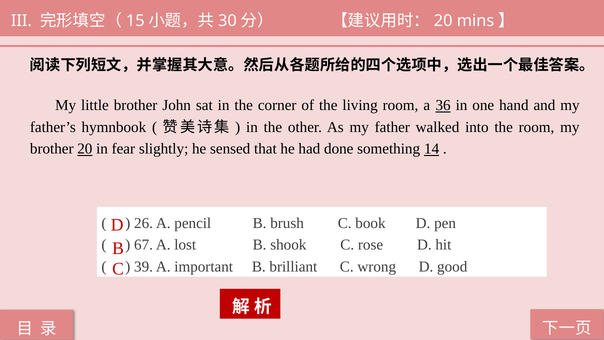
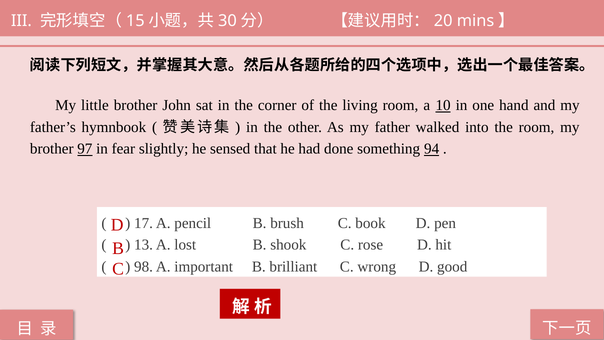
36: 36 -> 10 (443, 105)
brother 20: 20 -> 97 (85, 149)
14: 14 -> 94 (432, 149)
26: 26 -> 17 (144, 223)
67: 67 -> 13 (144, 245)
39: 39 -> 98 (144, 266)
